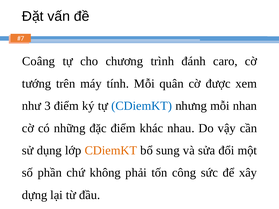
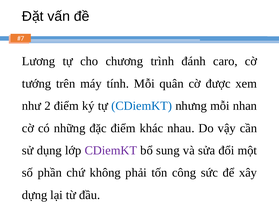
Coâng: Coâng -> Lương (39, 61)
3: 3 -> 2 (48, 106)
CDiemKT colour: orange -> purple (111, 151)
